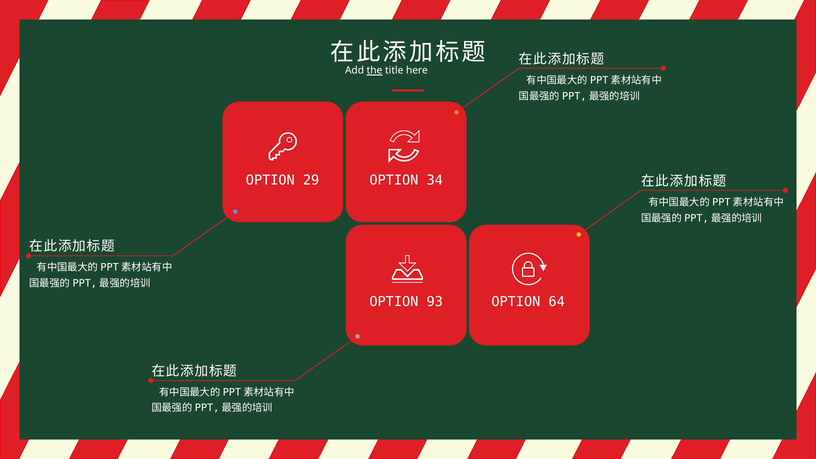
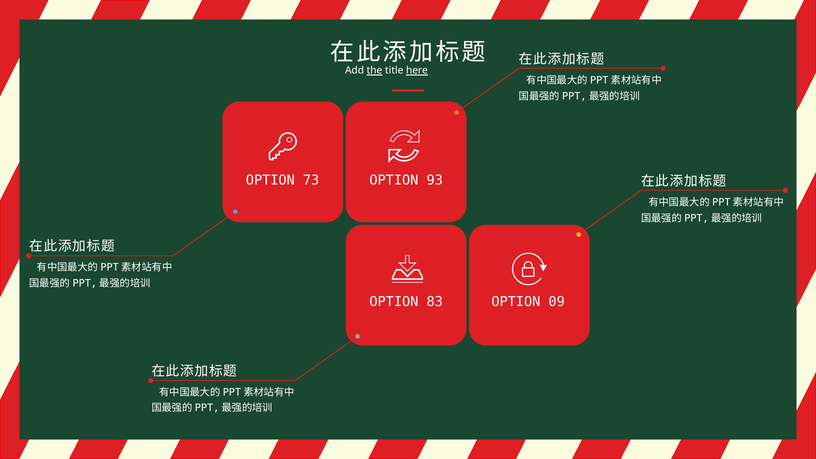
here underline: none -> present (417, 71)
29: 29 -> 73 (311, 180)
34: 34 -> 93 (435, 180)
93: 93 -> 83 (435, 302)
64: 64 -> 09 (557, 302)
